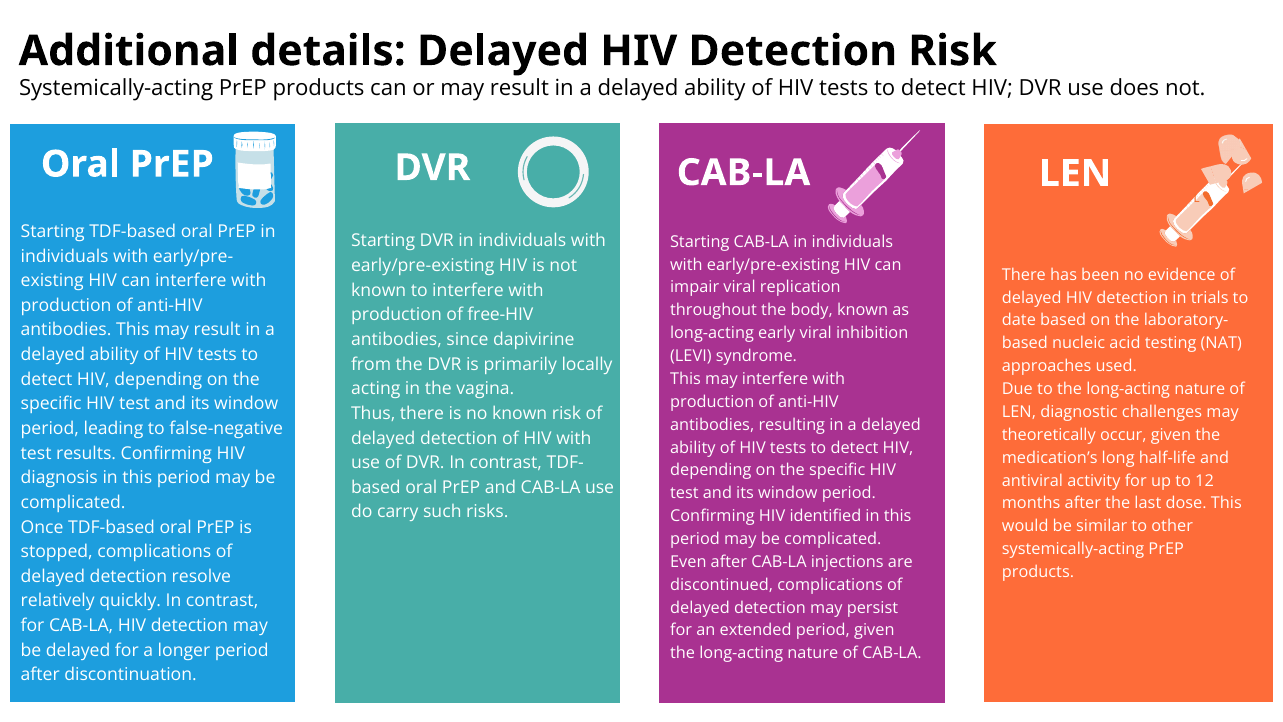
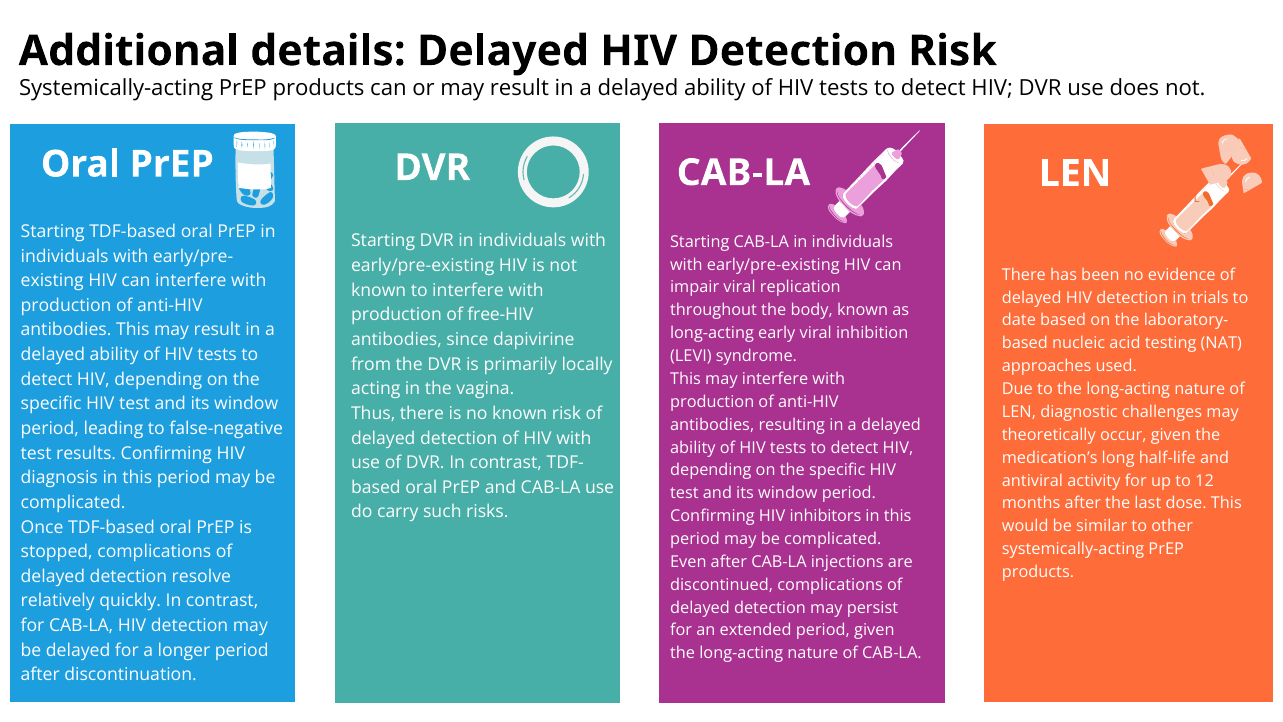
identified: identified -> inhibitors (825, 516)
